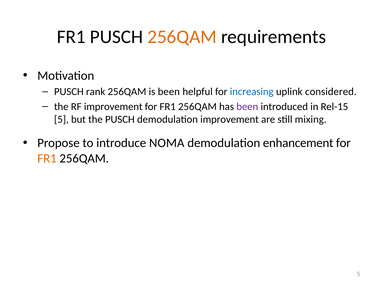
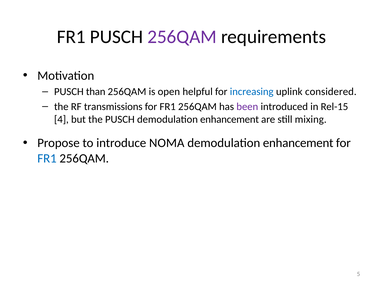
256QAM colour: orange -> purple (182, 37)
rank: rank -> than (96, 92)
is been: been -> open (169, 92)
RF improvement: improvement -> transmissions (113, 107)
5: 5 -> 4 (61, 119)
PUSCH demodulation improvement: improvement -> enhancement (230, 119)
FR1 colour: orange -> blue (47, 158)
